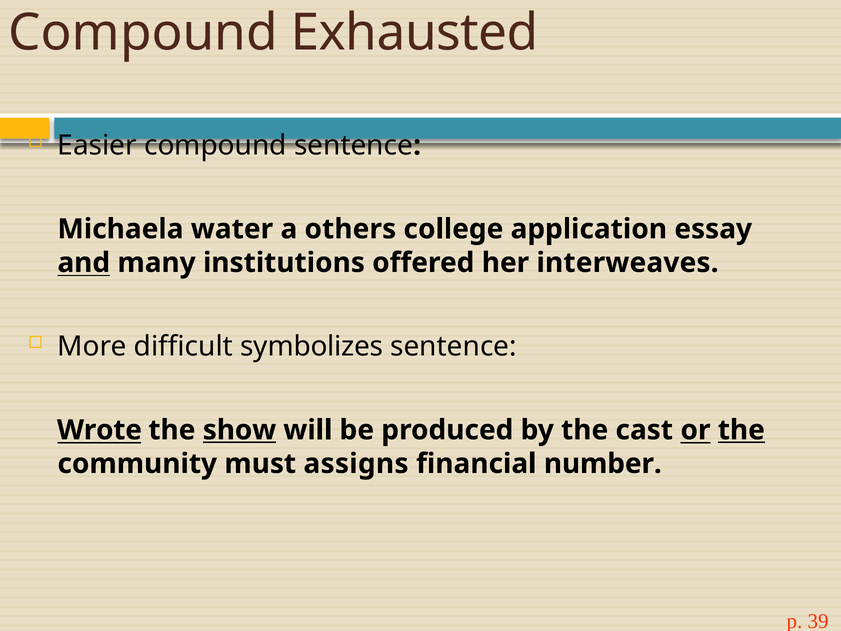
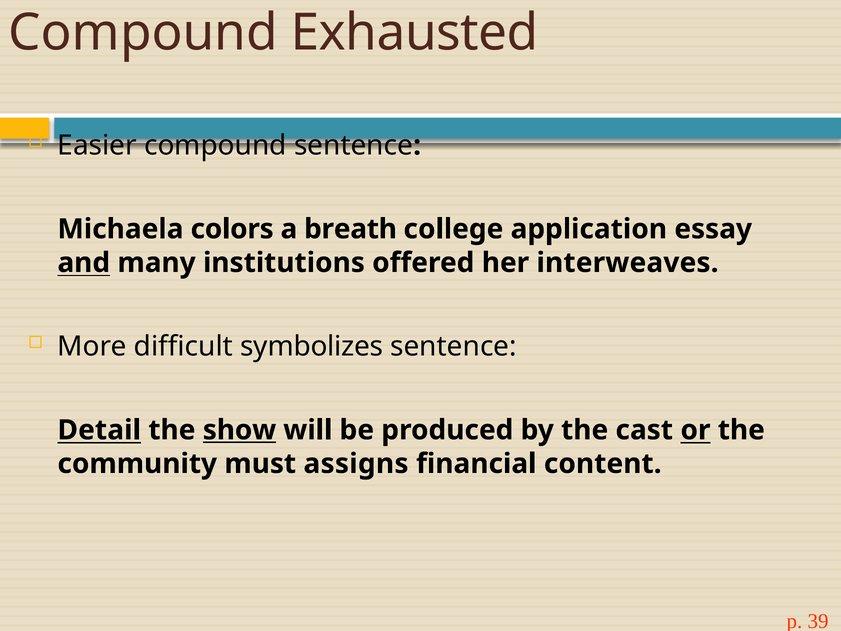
water: water -> colors (232, 229)
others: others -> breath (350, 229)
Wrote: Wrote -> Detail (99, 430)
the underline: present -> none (741, 430)
number: number -> content (603, 464)
